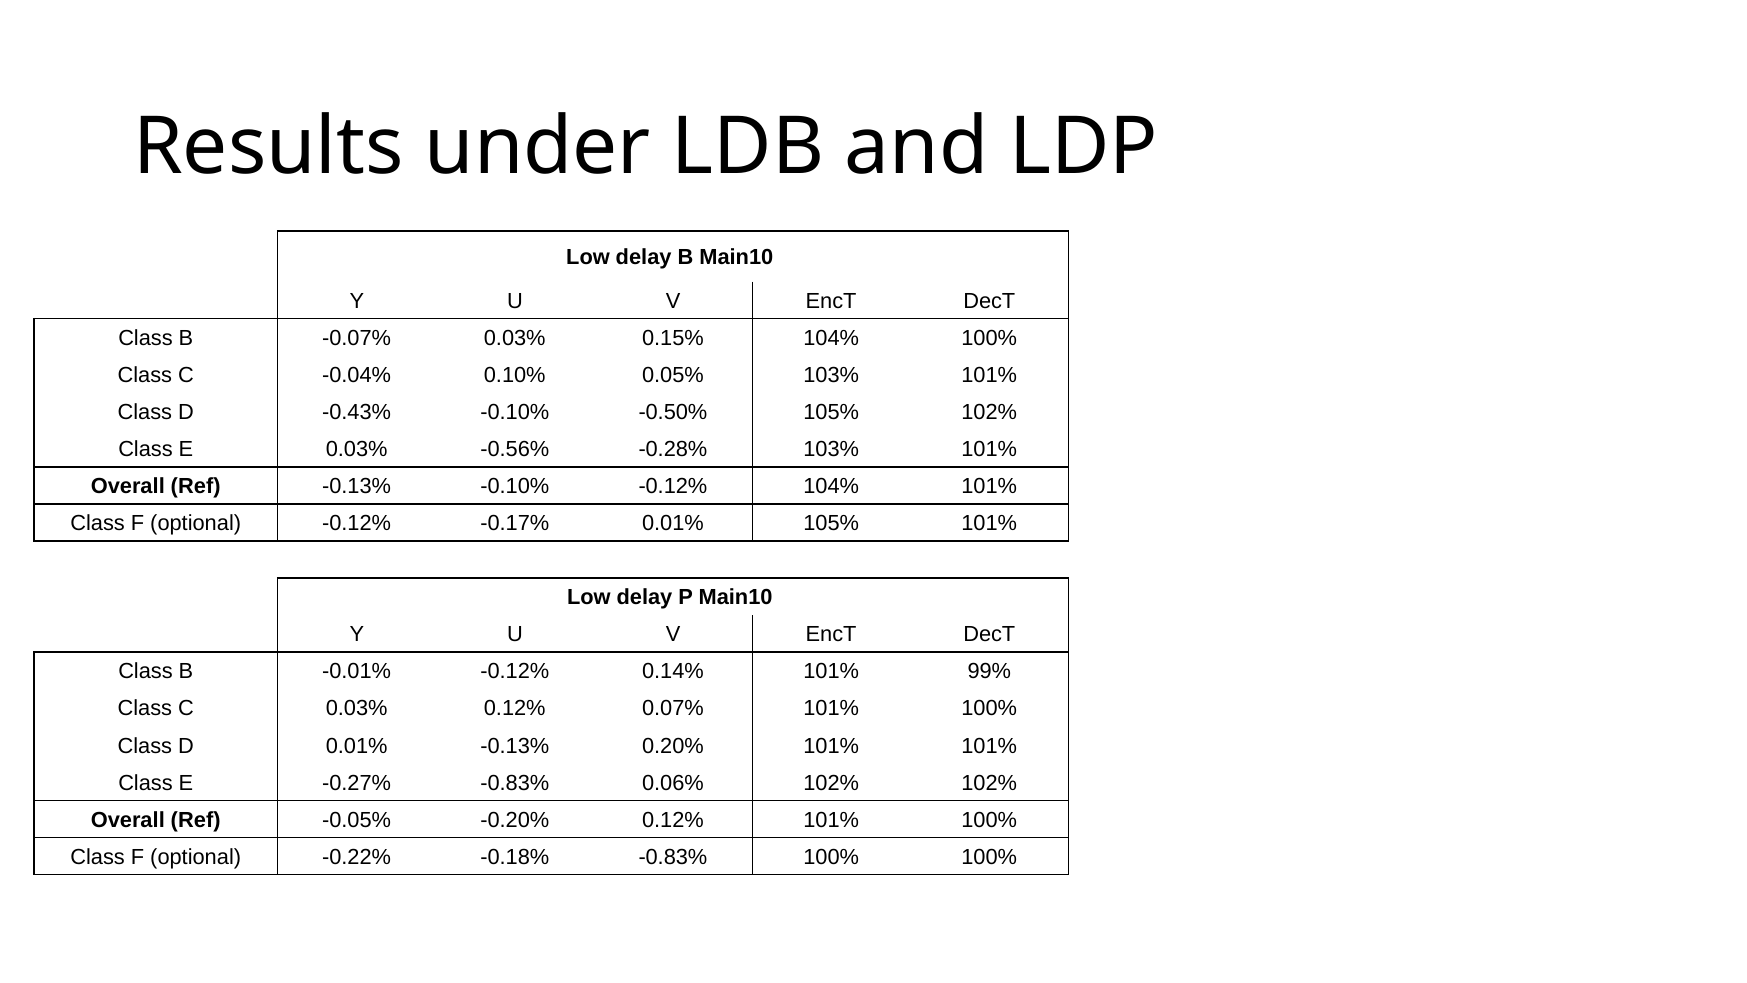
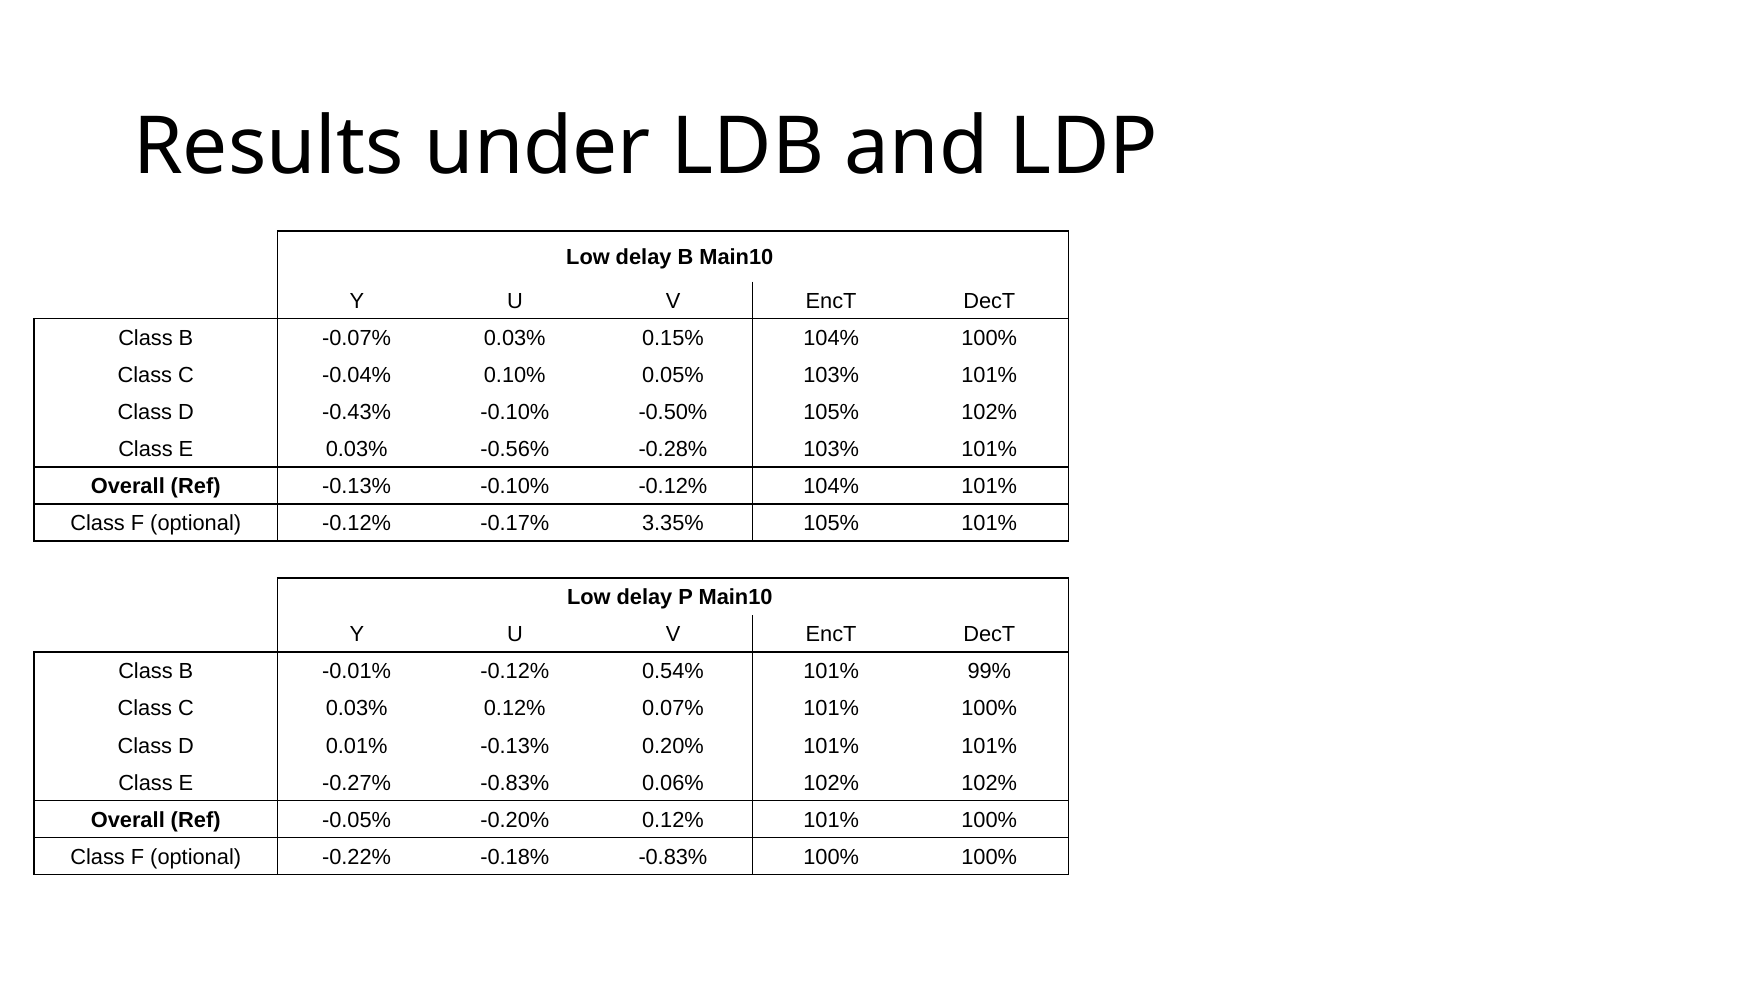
-0.17% 0.01%: 0.01% -> 3.35% (673, 523)
0.14%: 0.14% -> 0.54% (673, 671)
